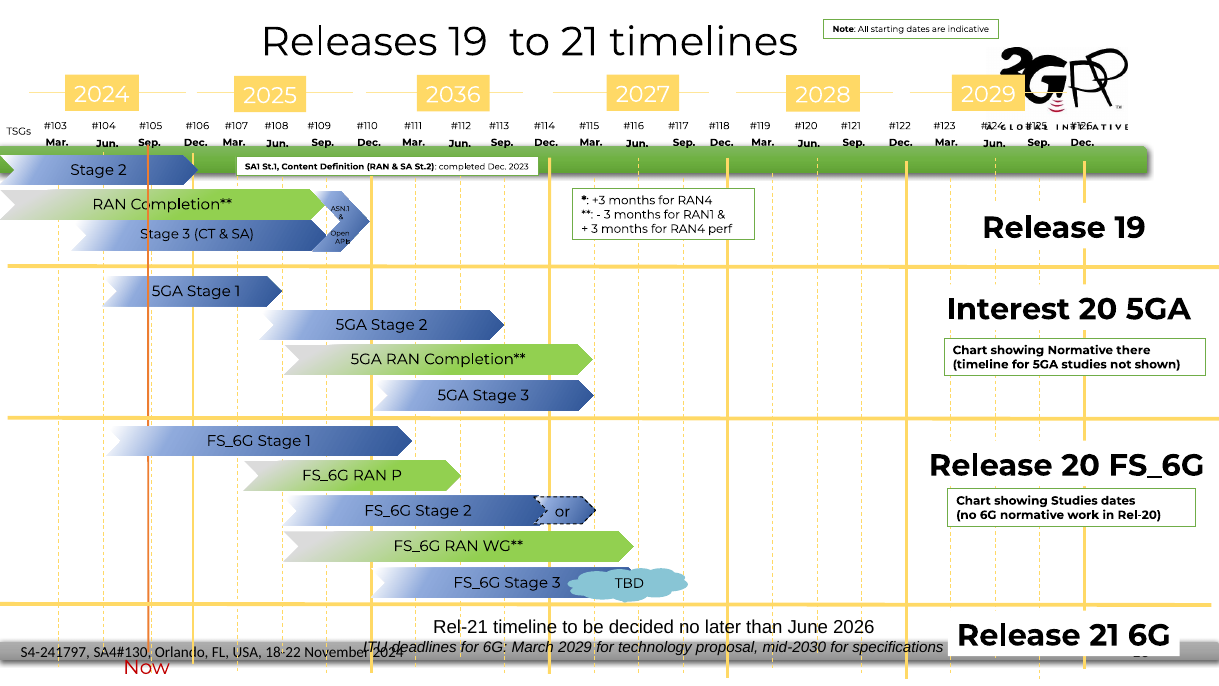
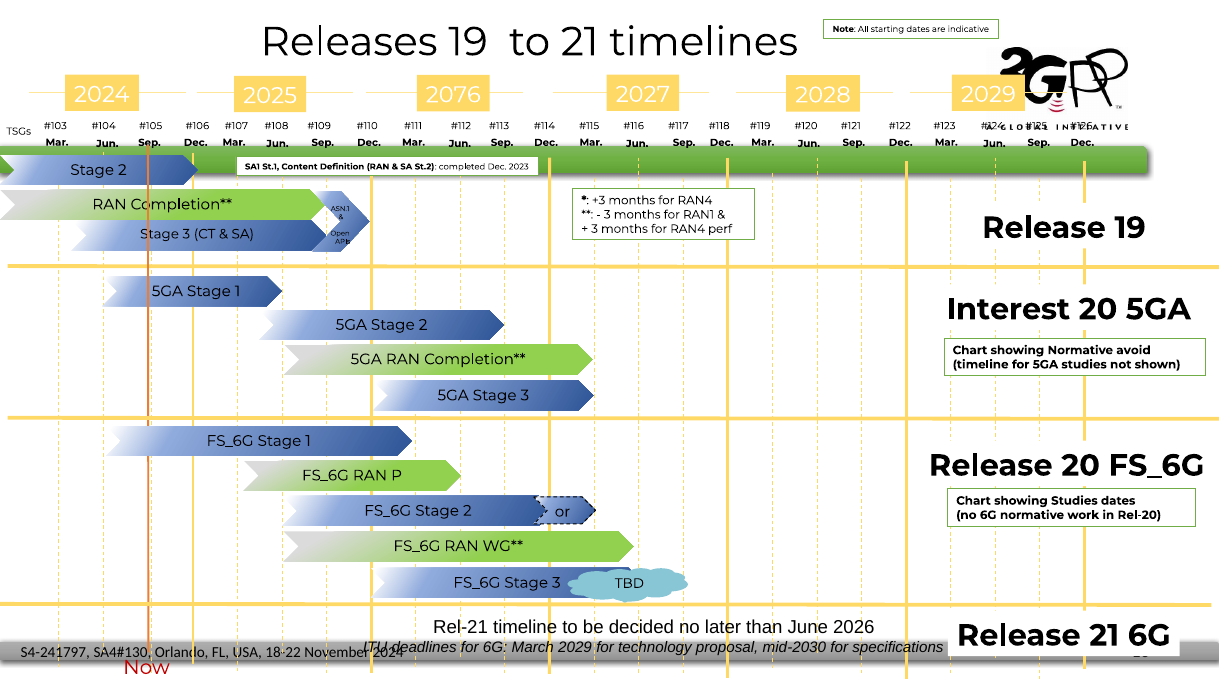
2036: 2036 -> 2076 (453, 95)
there: there -> avoid (1133, 350)
